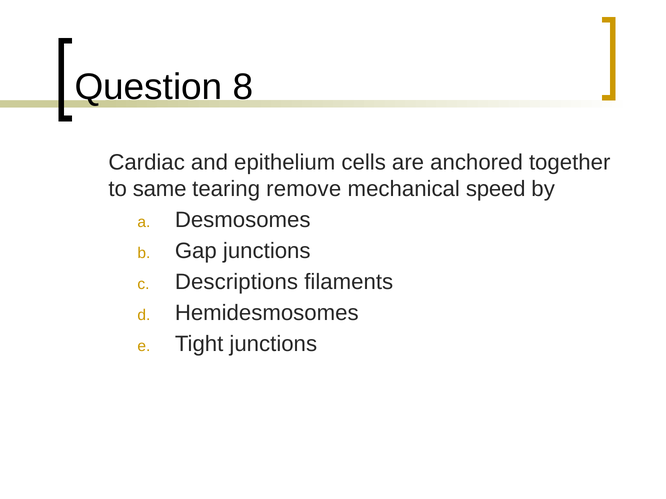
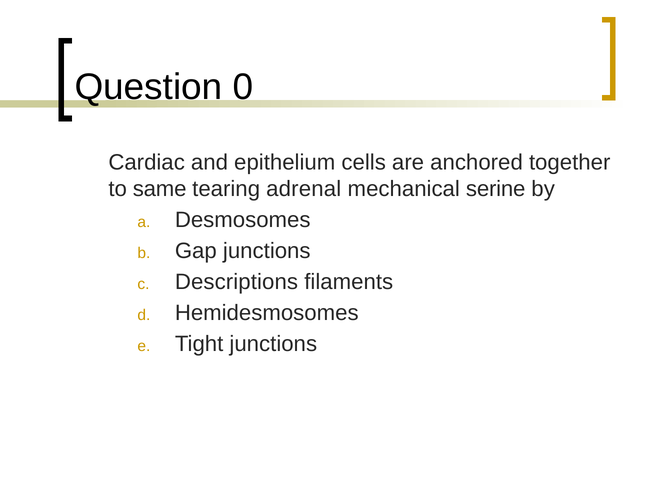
8: 8 -> 0 (243, 87)
remove: remove -> adrenal (304, 189)
speed: speed -> serine (496, 189)
